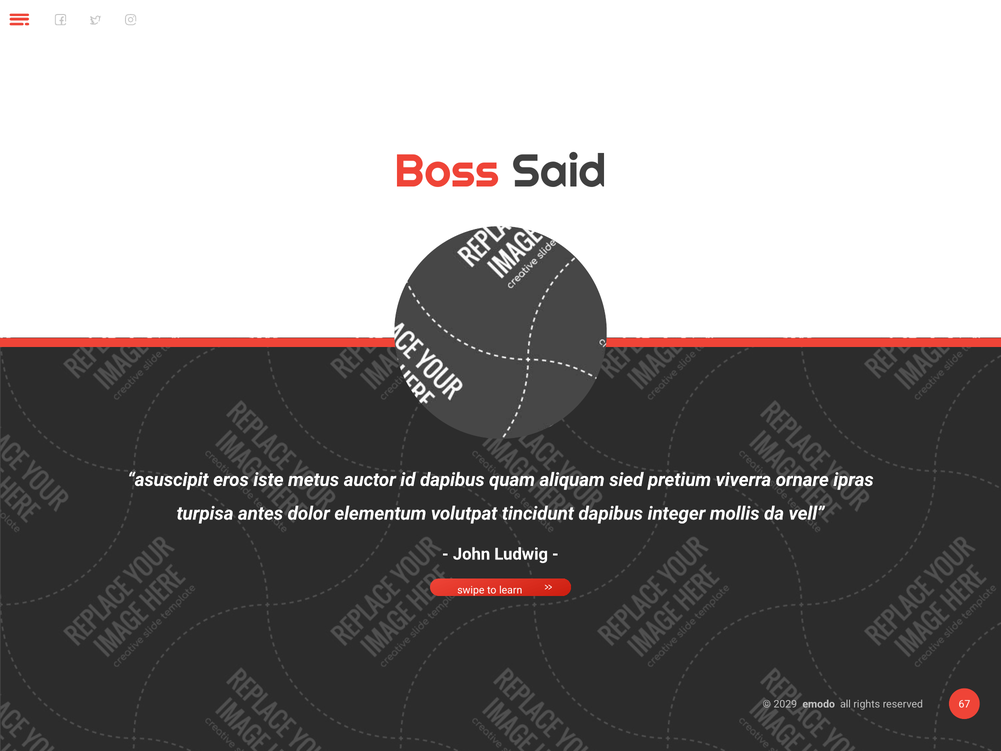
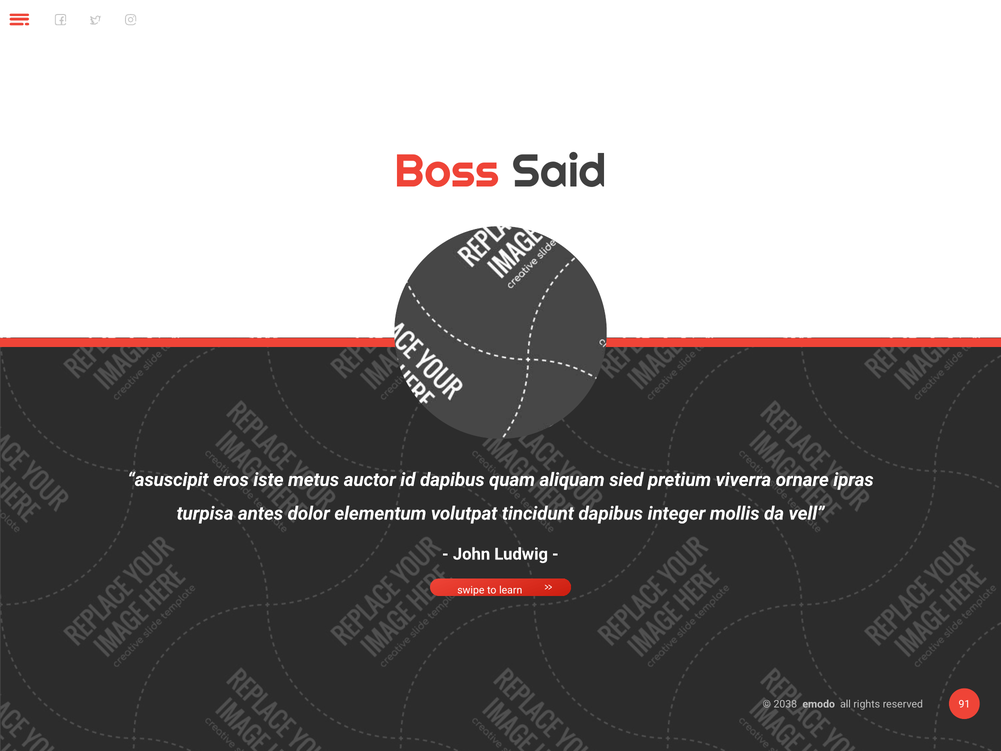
2029: 2029 -> 2038 (785, 704)
67: 67 -> 91 (964, 704)
